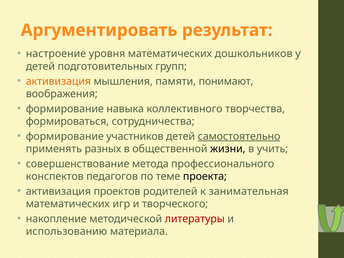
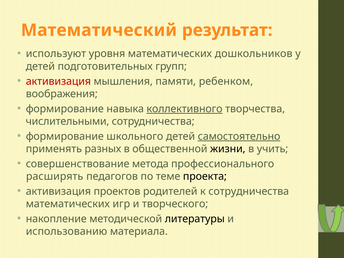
Аргументировать: Аргументировать -> Математический (99, 30)
настроение: настроение -> используют (56, 54)
активизация colour: orange -> red (58, 81)
понимают: понимают -> ребенком (226, 81)
коллективного underline: none -> present (185, 109)
формироваться: формироваться -> числительными (67, 121)
участников: участников -> школьного (135, 136)
конспектов: конспектов -> расширять (55, 176)
к занимательная: занимательная -> сотрудничества (249, 191)
литературы colour: red -> black (195, 219)
